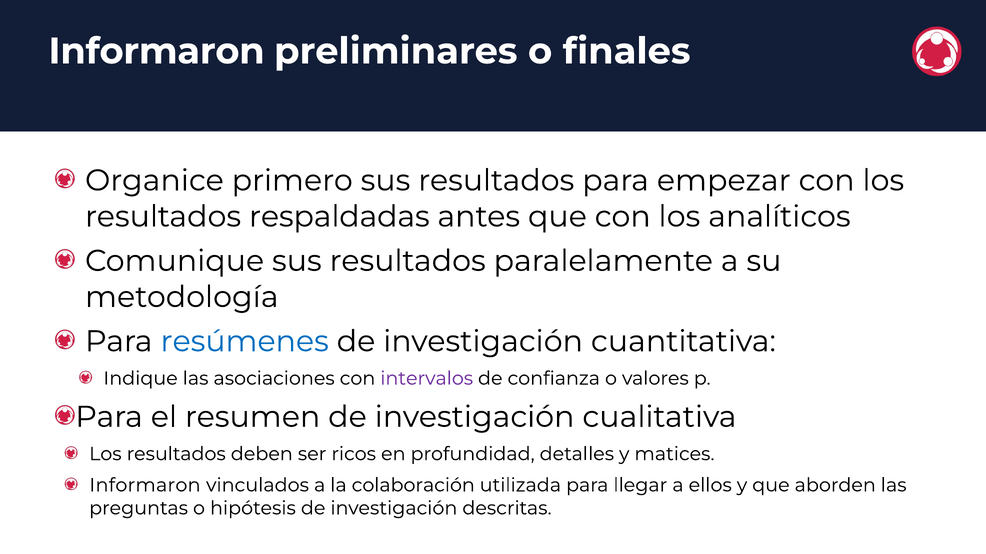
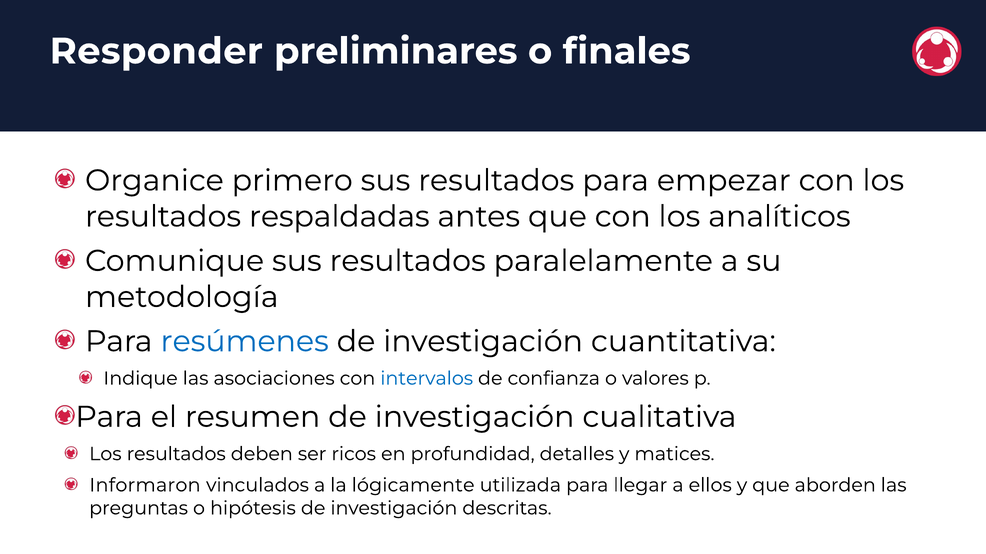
Informaron: Informaron -> Responder (156, 51)
intervalos colour: purple -> blue (427, 379)
colaboración: colaboración -> lógicamente (413, 486)
